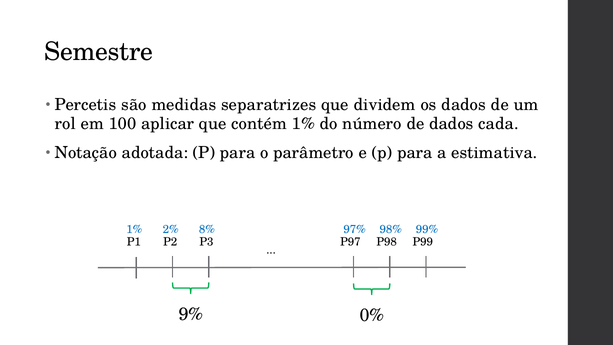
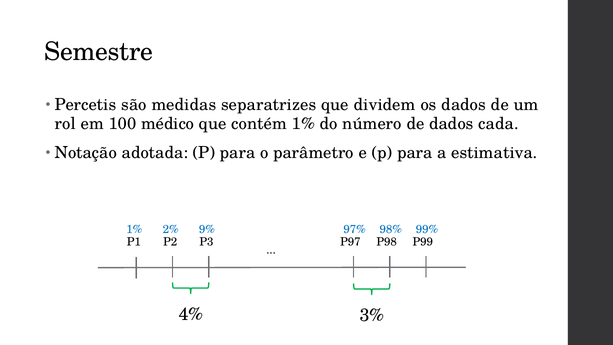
aplicar: aplicar -> médico (168, 124)
8%: 8% -> 9% (207, 229)
9%: 9% -> 4% (191, 314)
0%: 0% -> 3% (372, 315)
